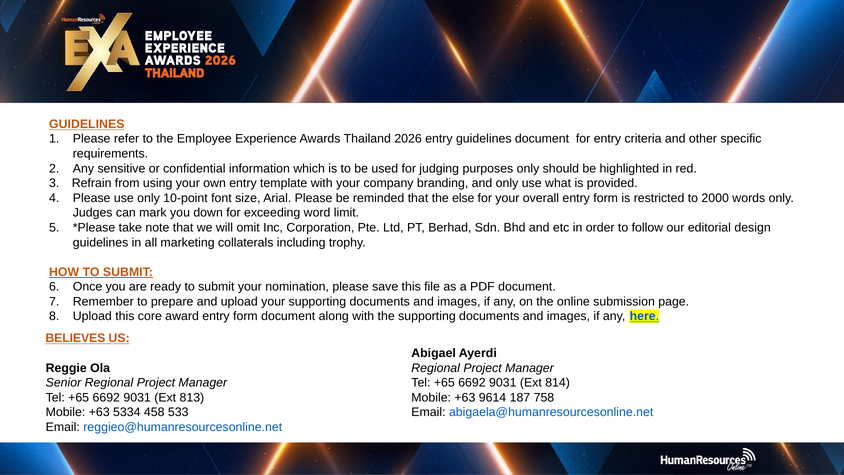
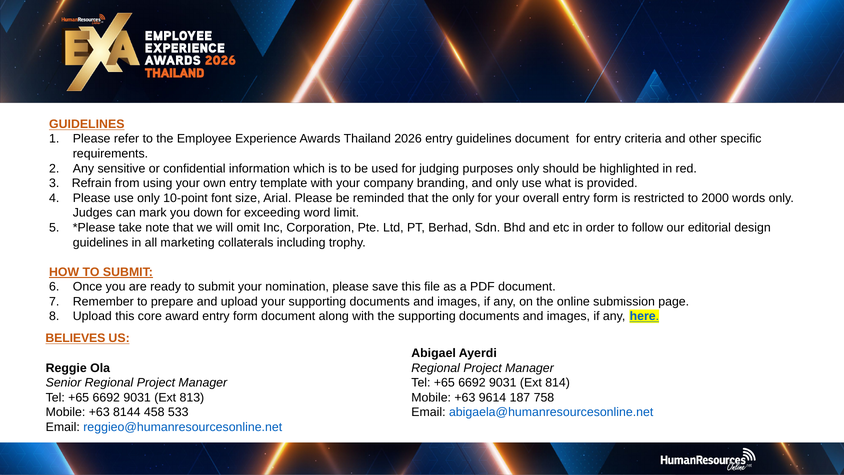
the else: else -> only (463, 198)
5334: 5334 -> 8144 (127, 412)
